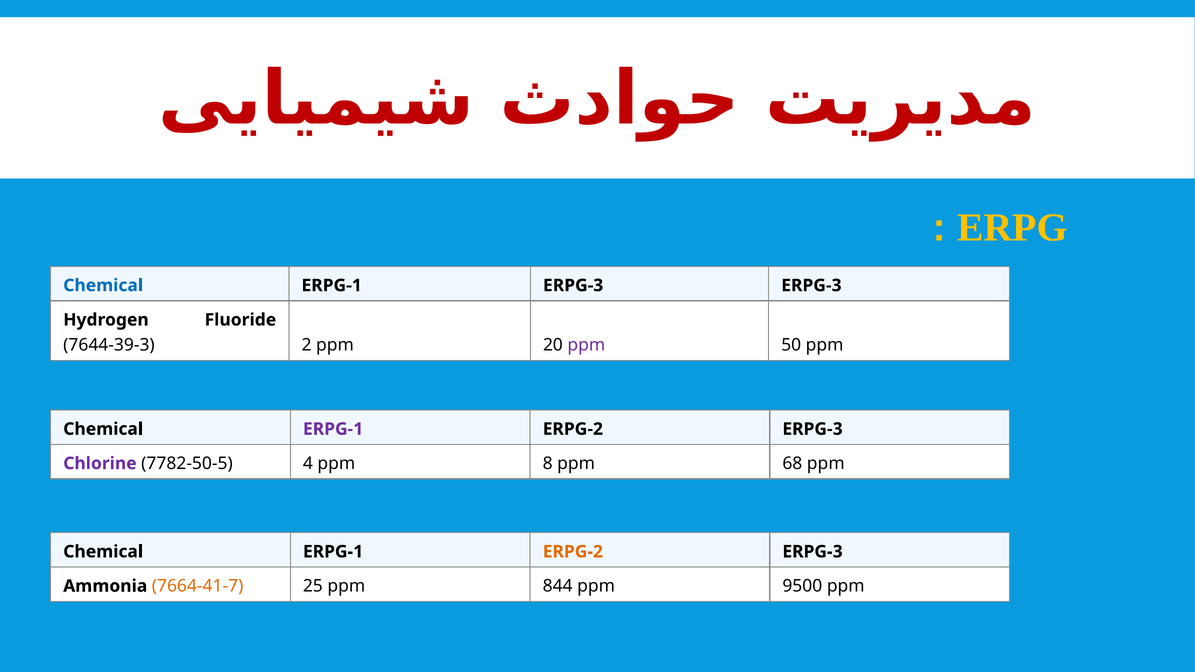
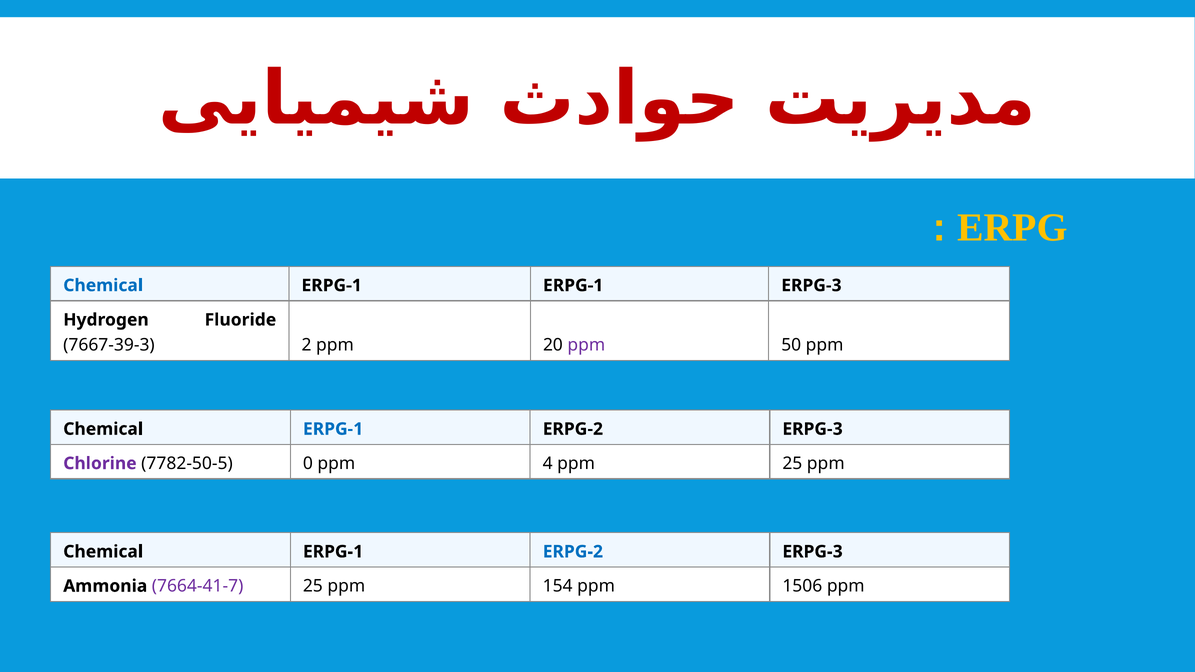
ERPG-1 ERPG-3: ERPG-3 -> ERPG-1 (573, 286)
7644-39-3: 7644-39-3 -> 7667-39-3 (109, 345)
ERPG-1 colour: purple -> blue (333, 429)
4: 4 -> 0 (308, 464)
8: 8 -> 4 (548, 464)
ppm 68: 68 -> 25 (792, 464)
ERPG-2 colour: orange -> blue (573, 552)
7664-41-7 colour: orange -> purple (198, 586)
844: 844 -> 154 (558, 586)
9500: 9500 -> 1506 (802, 586)
